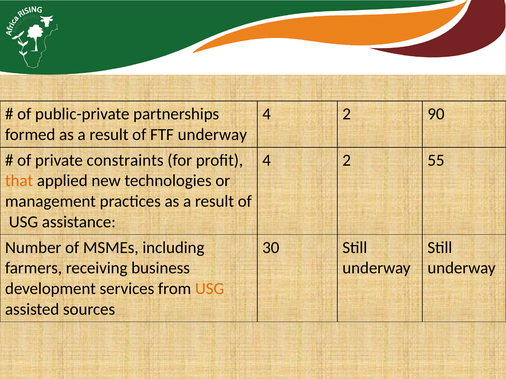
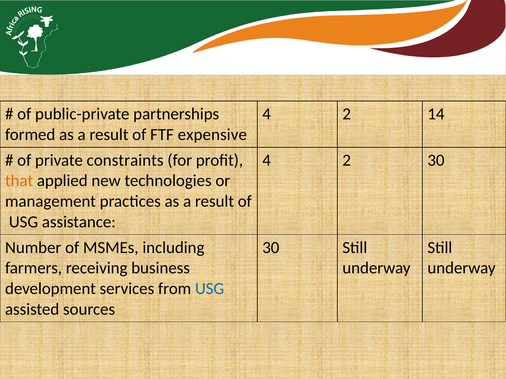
90: 90 -> 14 (436, 114)
FTF underway: underway -> expensive (212, 135)
2 55: 55 -> 30 (436, 160)
USG colour: orange -> blue (210, 289)
